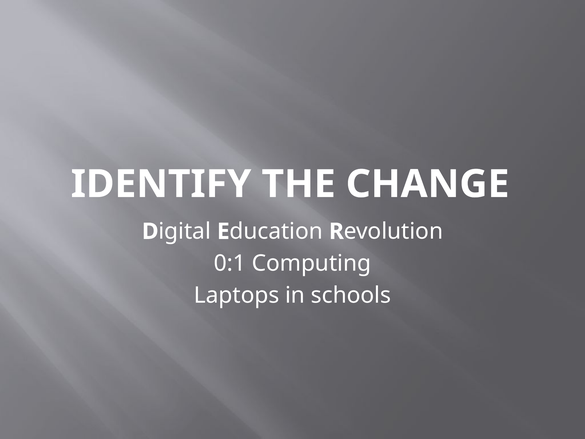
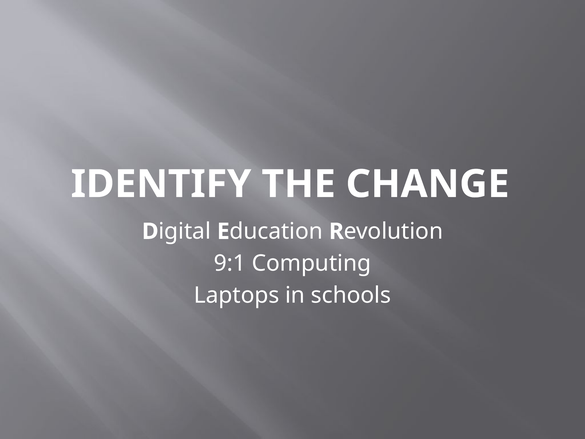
0:1: 0:1 -> 9:1 (230, 263)
